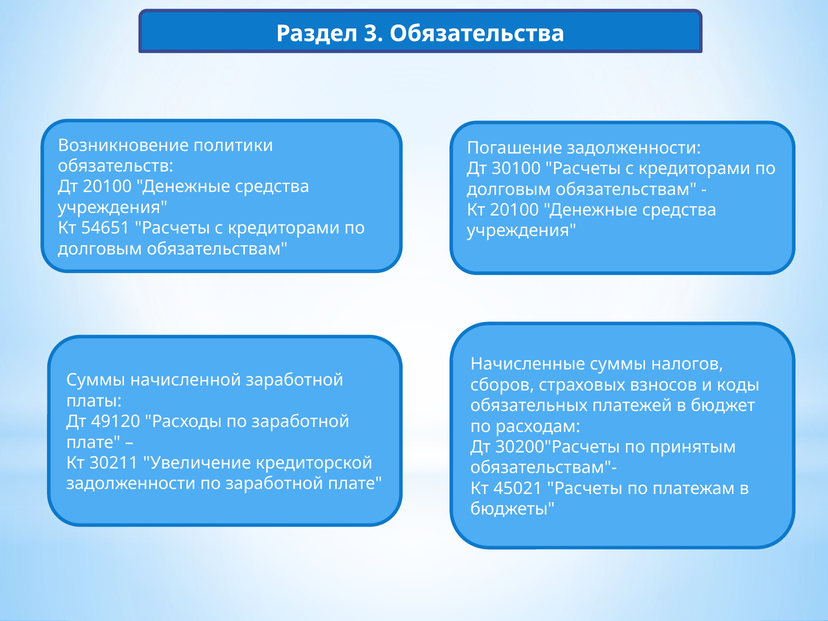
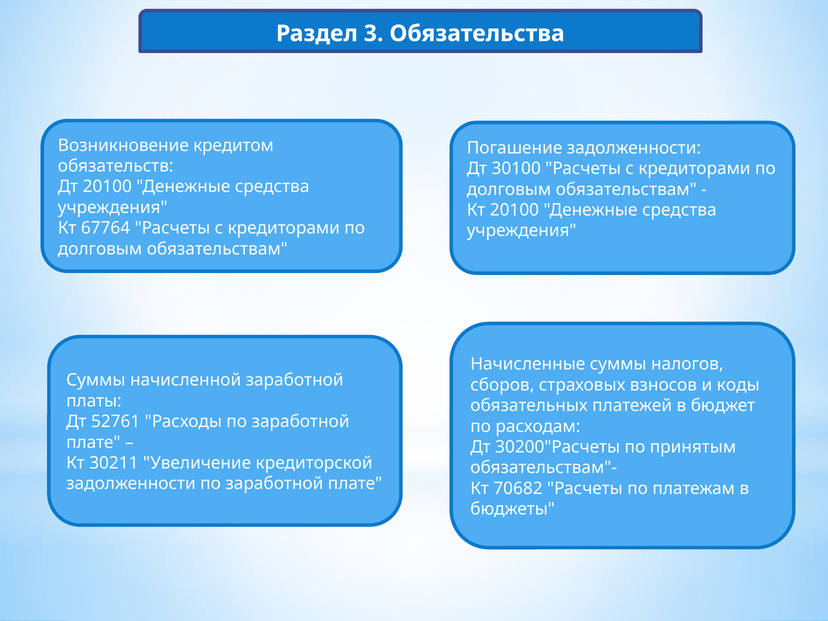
политики: политики -> кредитом (233, 145)
54651: 54651 -> 67764 (106, 228)
49120: 49120 -> 52761 (116, 422)
45021: 45021 -> 70682 (518, 489)
